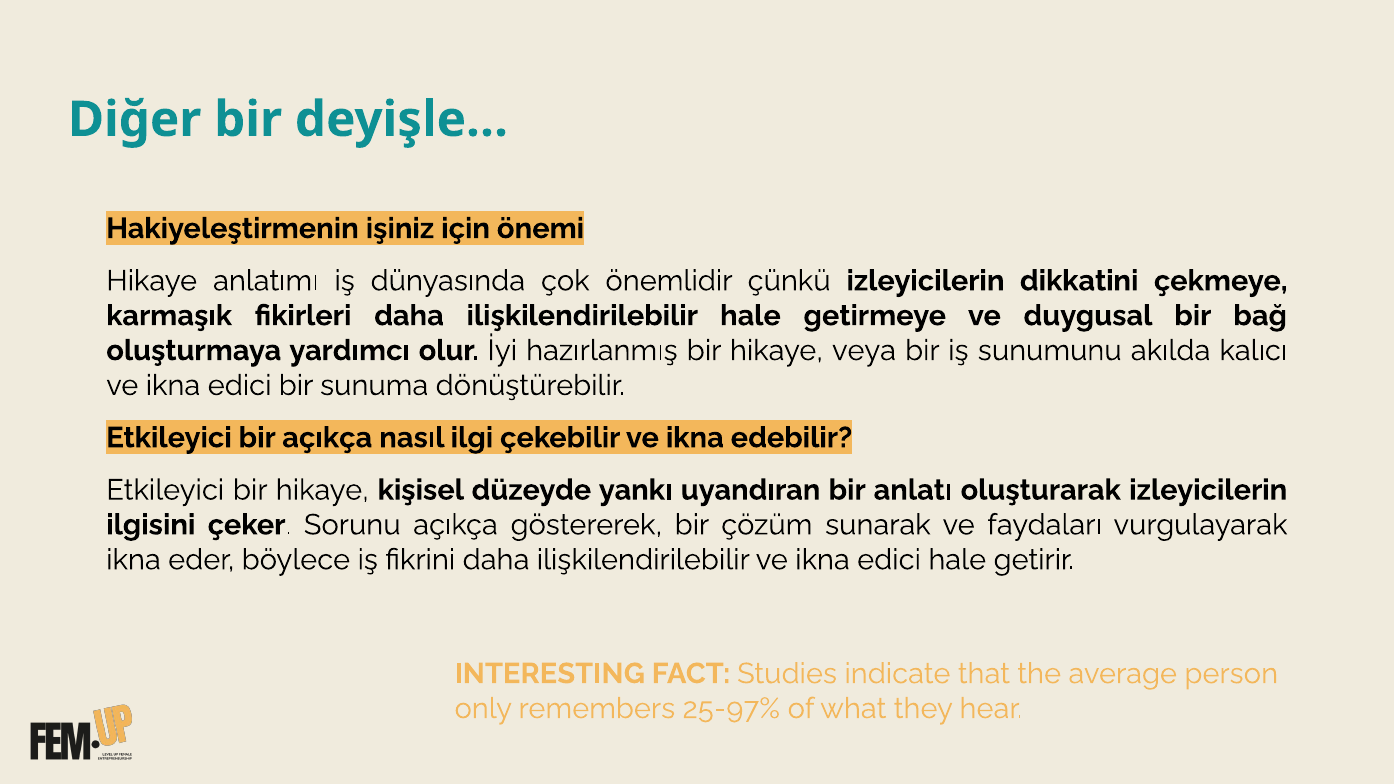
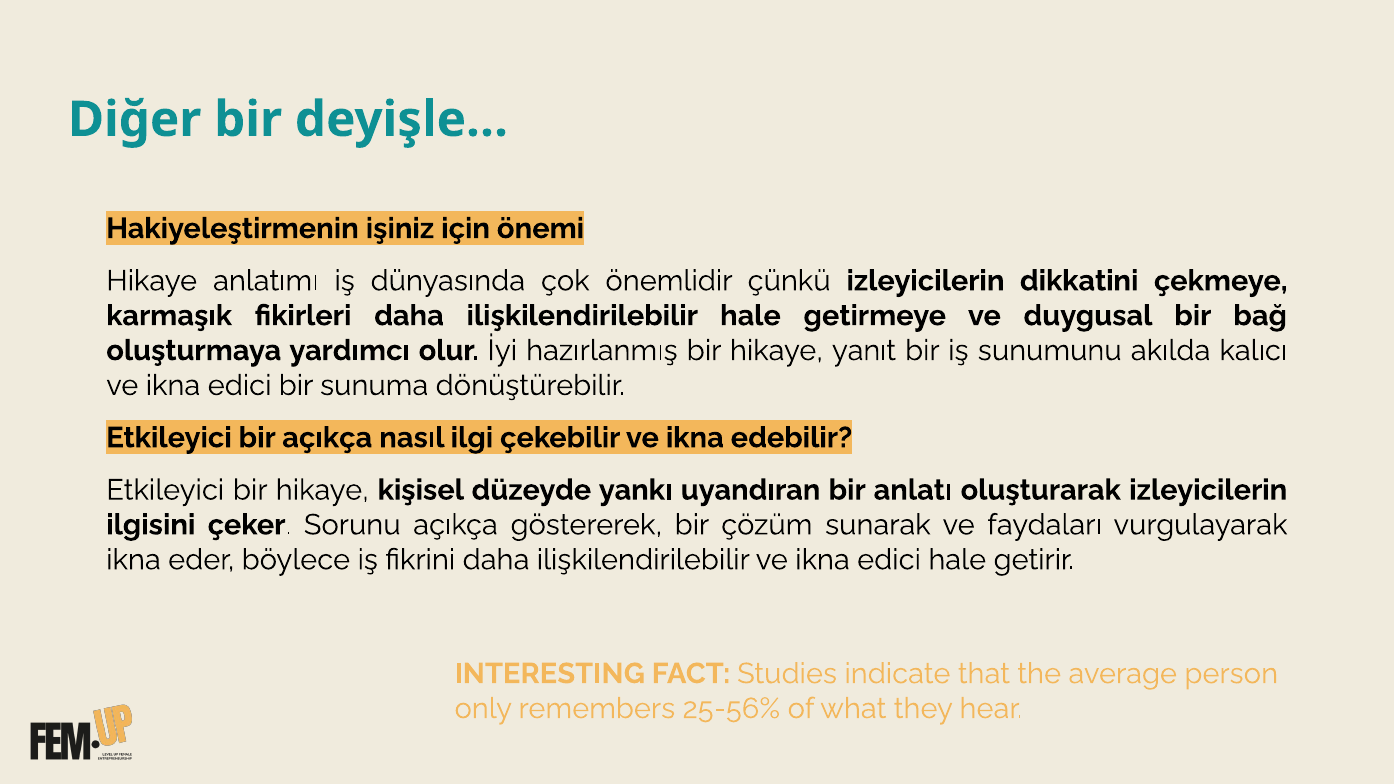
veya: veya -> yanıt (864, 351)
25-97%: 25-97% -> 25-56% (731, 709)
